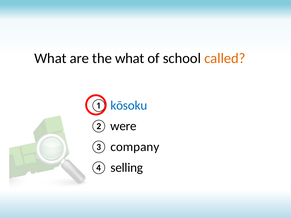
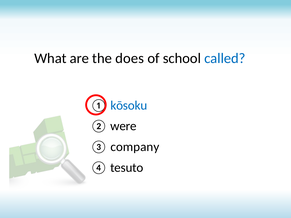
the what: what -> does (130, 58)
called colour: orange -> blue (225, 58)
selling: selling -> tesuto (127, 168)
